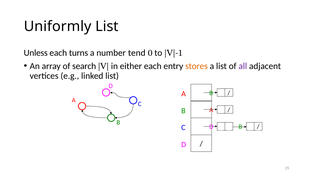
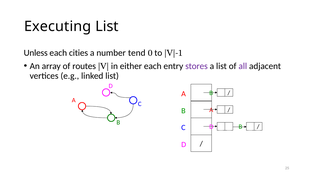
Uniformly: Uniformly -> Executing (58, 26)
turns: turns -> cities (79, 53)
search: search -> routes (84, 66)
stores colour: orange -> purple (196, 66)
